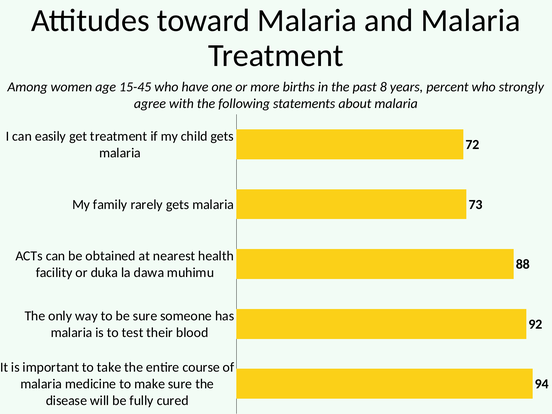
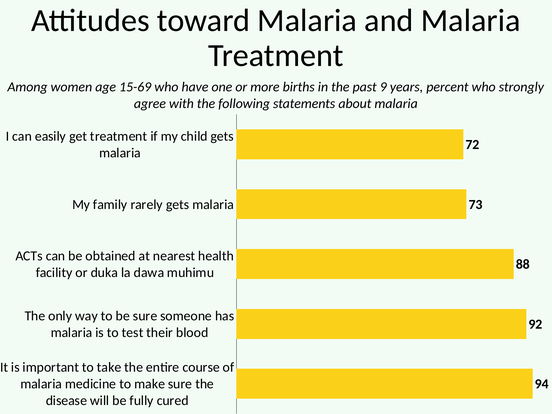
15-45: 15-45 -> 15-69 (135, 87)
8: 8 -> 9 (383, 87)
